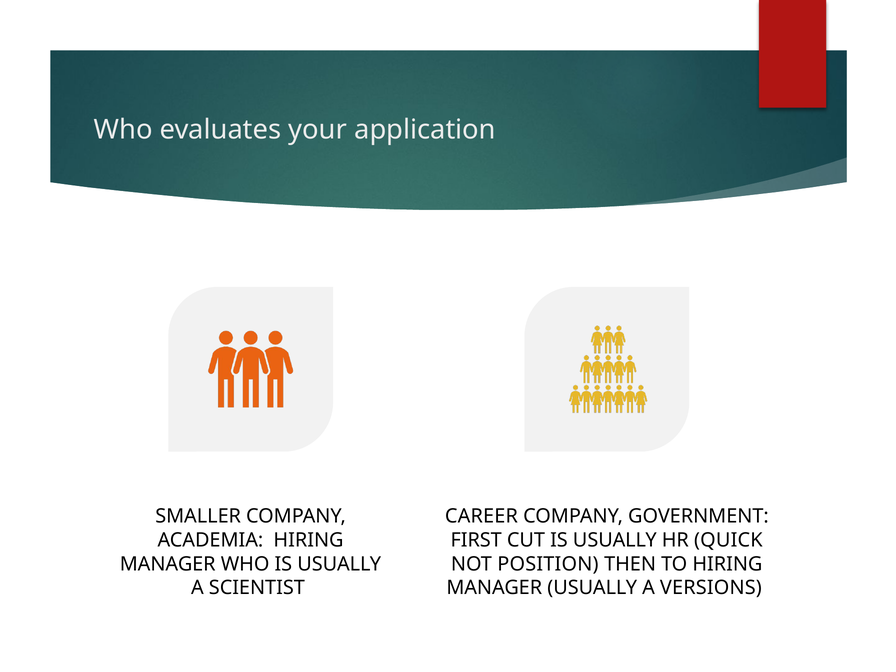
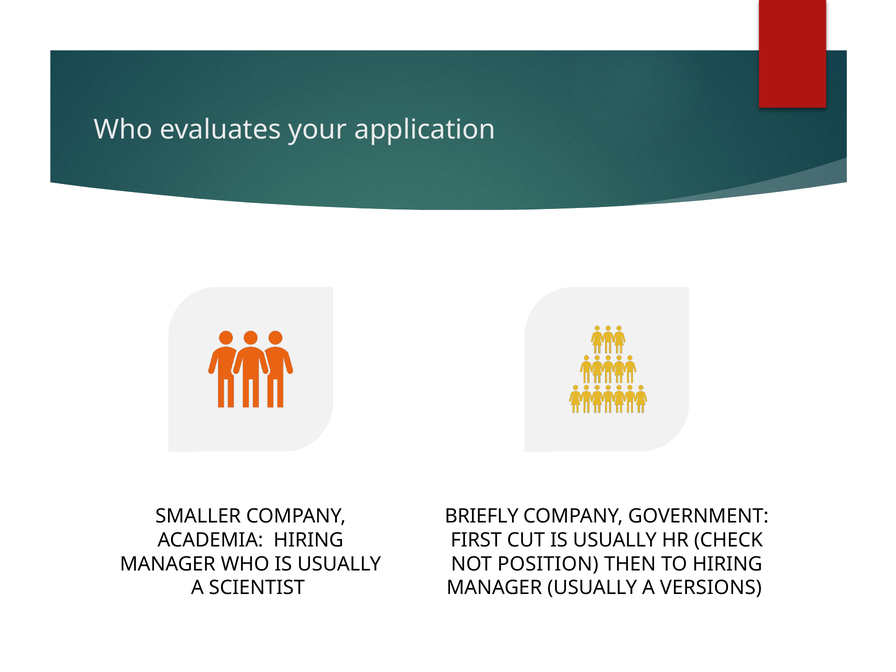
CAREER: CAREER -> BRIEFLY (482, 516)
QUICK: QUICK -> CHECK (728, 540)
